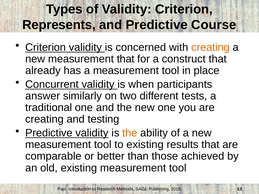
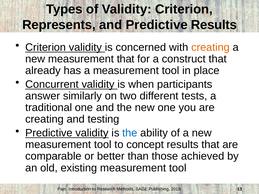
Predictive Course: Course -> Results (214, 25)
the colour: orange -> blue (130, 133)
to existing: existing -> concept (145, 145)
